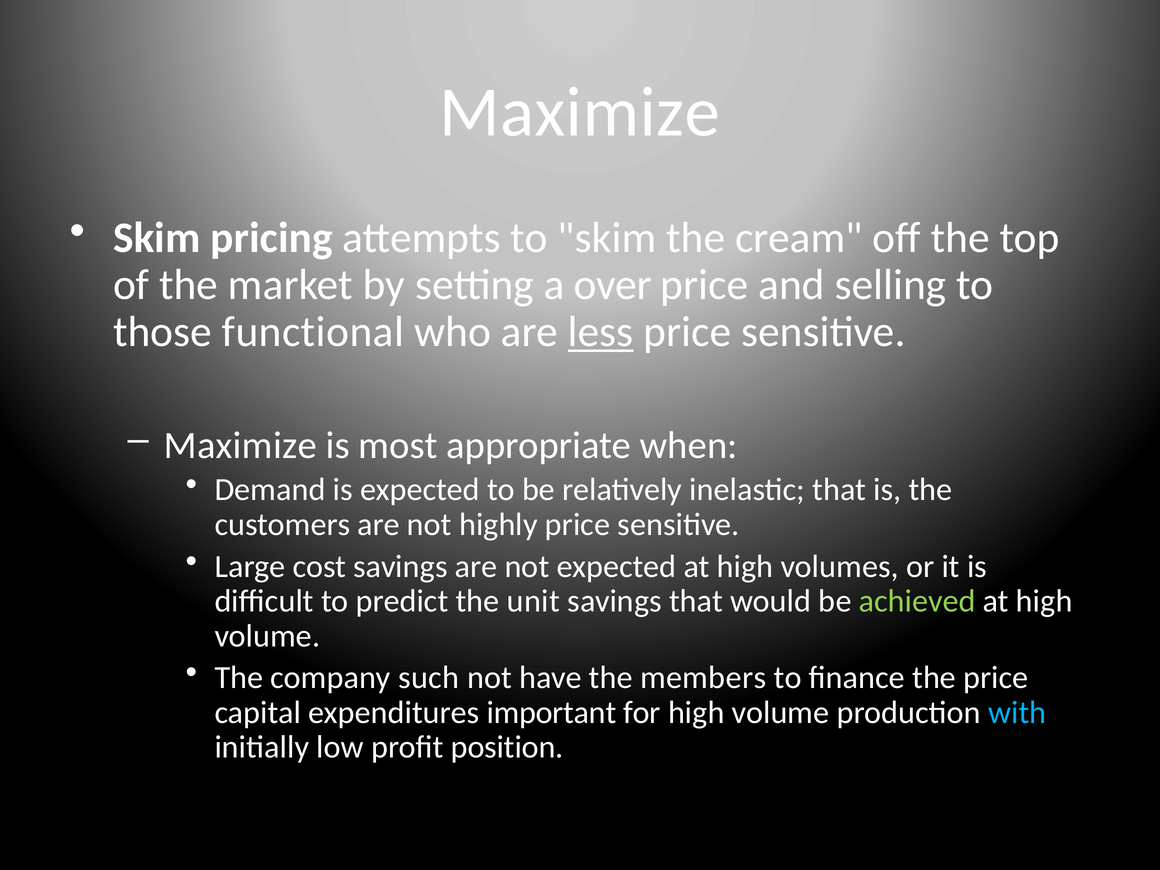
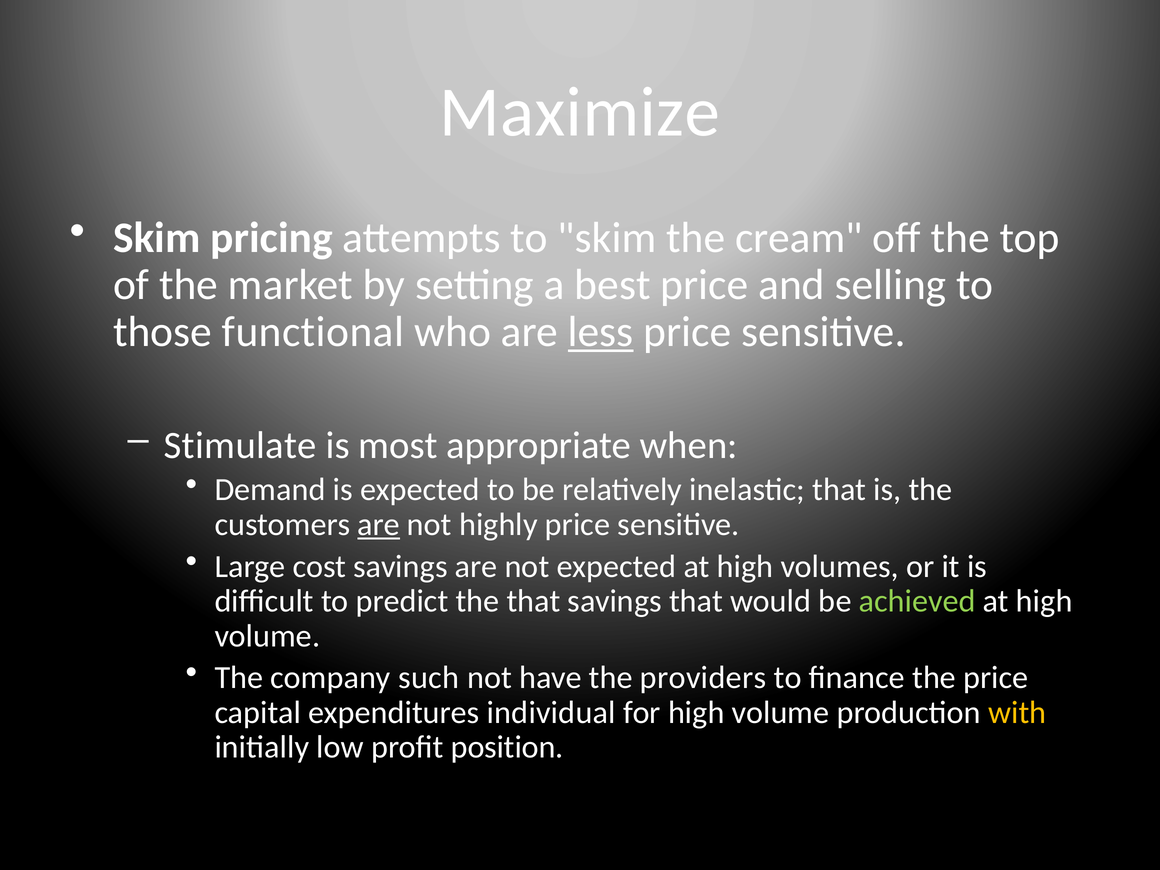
over: over -> best (613, 285)
Maximize: Maximize -> Stimulate (240, 445)
are underline: none -> present (379, 525)
the unit: unit -> that (534, 601)
members: members -> providers (703, 678)
important: important -> individual (551, 713)
with colour: light blue -> yellow (1017, 713)
